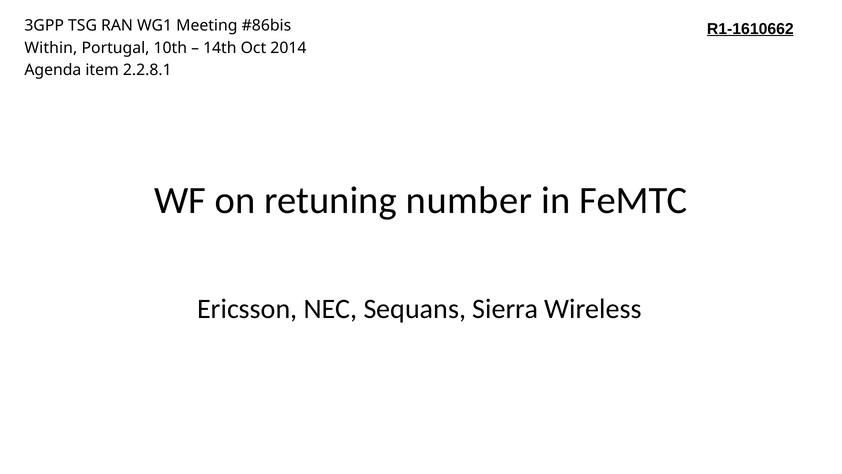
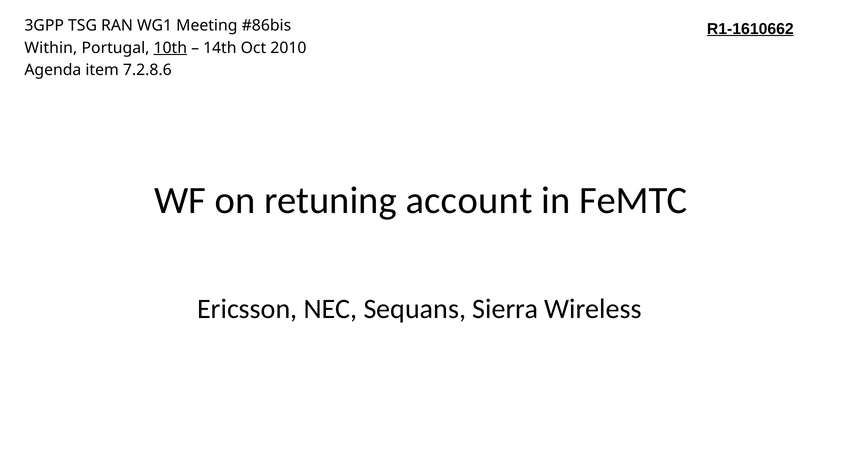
10th underline: none -> present (170, 48)
2014: 2014 -> 2010 (288, 48)
2.2.8.1: 2.2.8.1 -> 7.2.8.6 (147, 70)
number: number -> account (469, 201)
